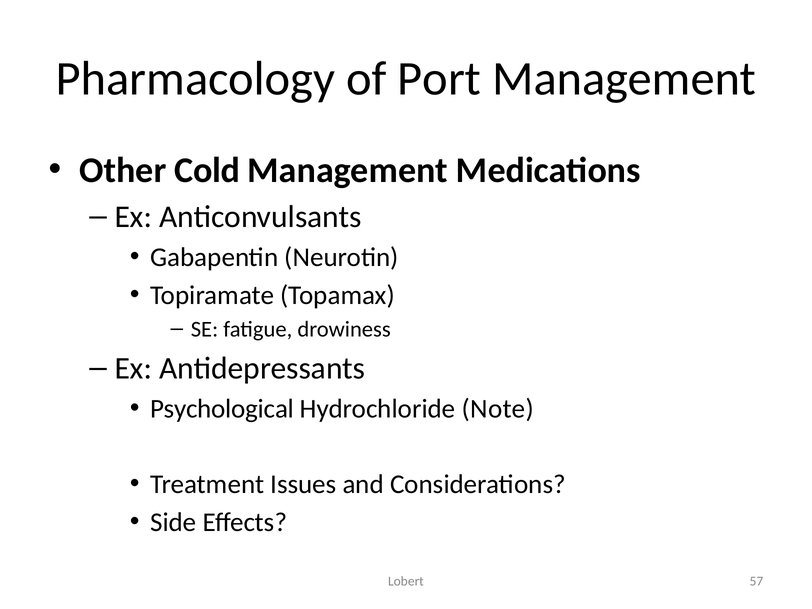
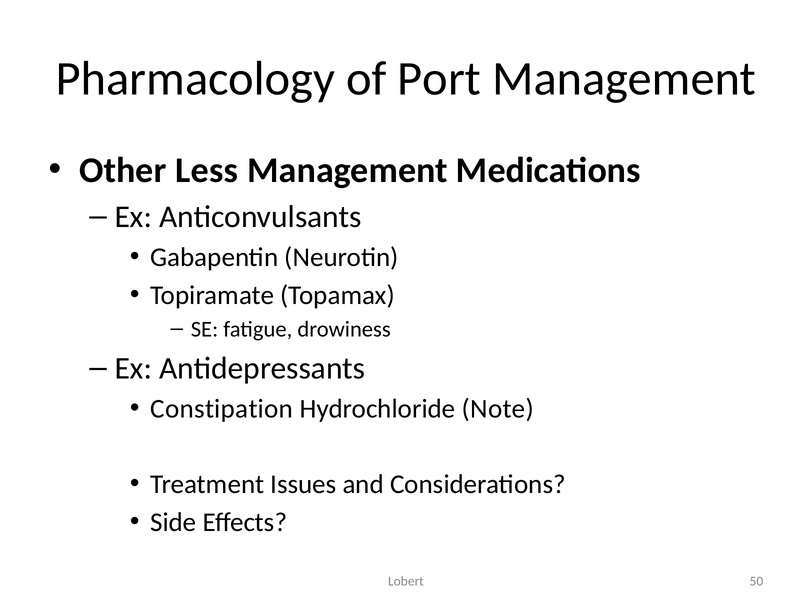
Cold: Cold -> Less (207, 170)
Psychological: Psychological -> Constipation (222, 409)
57: 57 -> 50 (756, 581)
